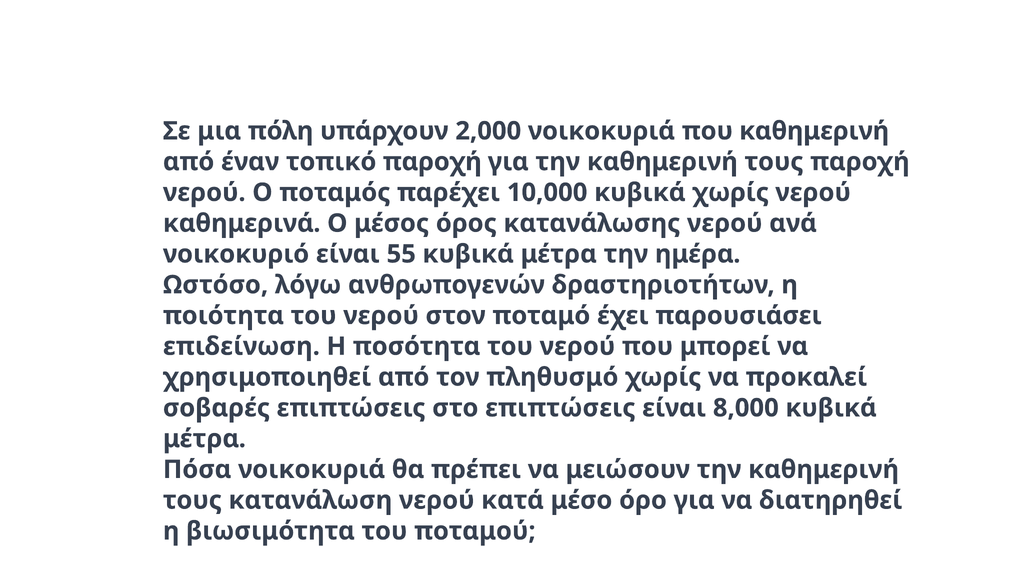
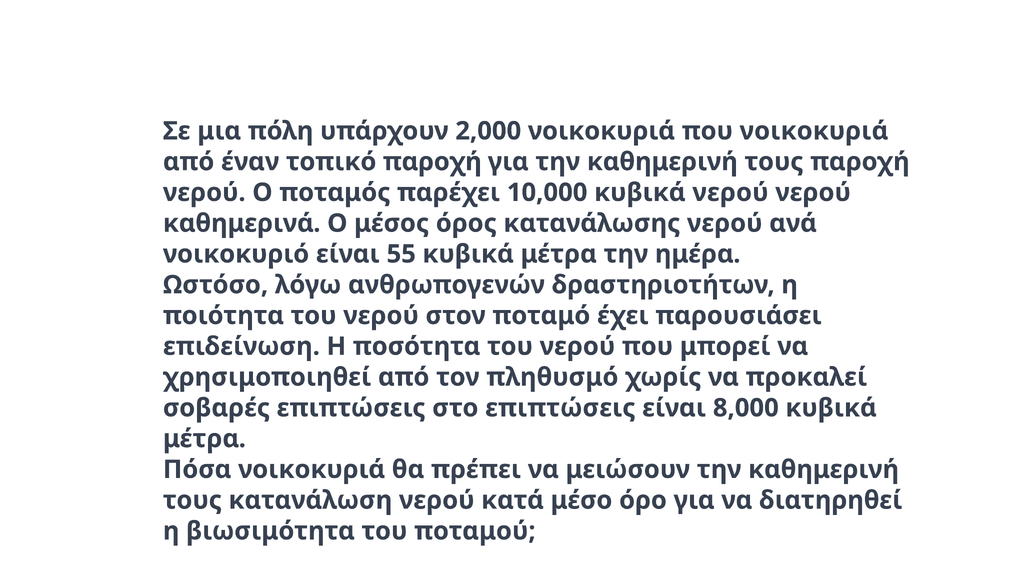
που καθημερινή: καθημερινή -> νοικοκυριά (814, 131)
κυβικά χωρίς: χωρίς -> νερού (730, 193)
